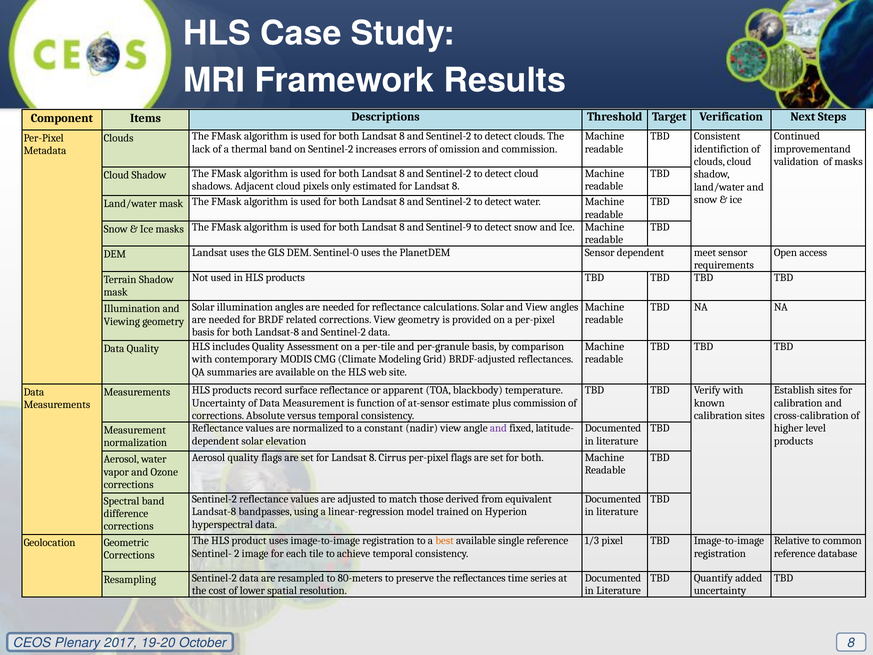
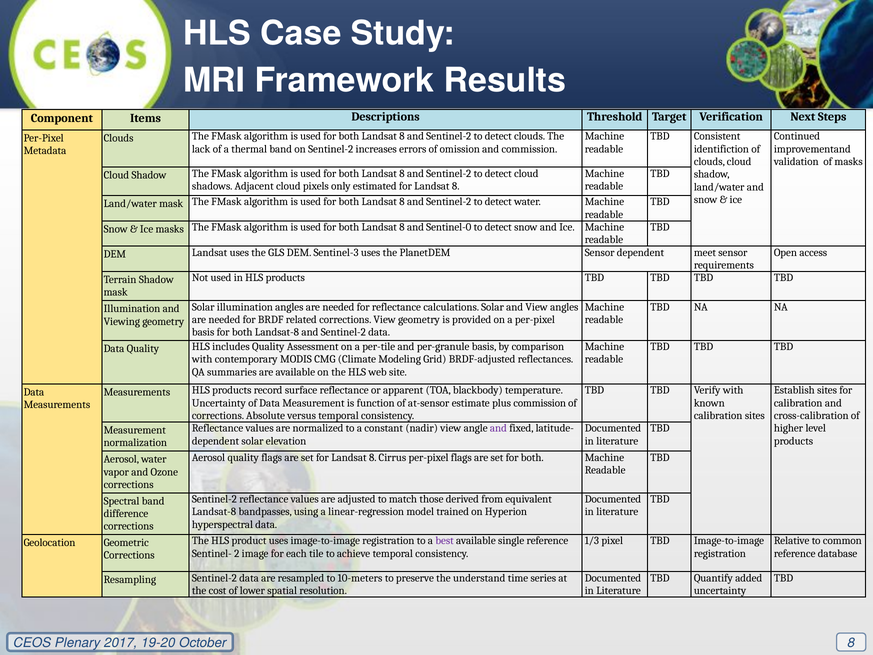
Sentinel-9: Sentinel-9 -> Sentinel-0 (449, 227)
Sentinel-0: Sentinel-0 -> Sentinel-3 (336, 252)
best colour: orange -> purple (445, 541)
80-meters: 80-meters -> 10-meters (360, 578)
the reflectances: reflectances -> understand (479, 578)
